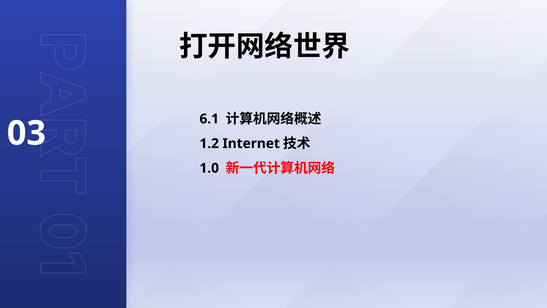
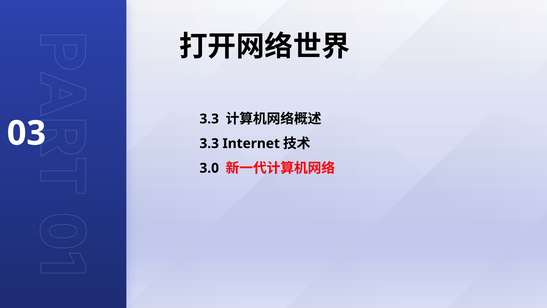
6.1: 6.1 -> 3.3 (209, 119)
1.2: 1.2 -> 3.3 (209, 143)
1.0: 1.0 -> 3.0 (209, 168)
